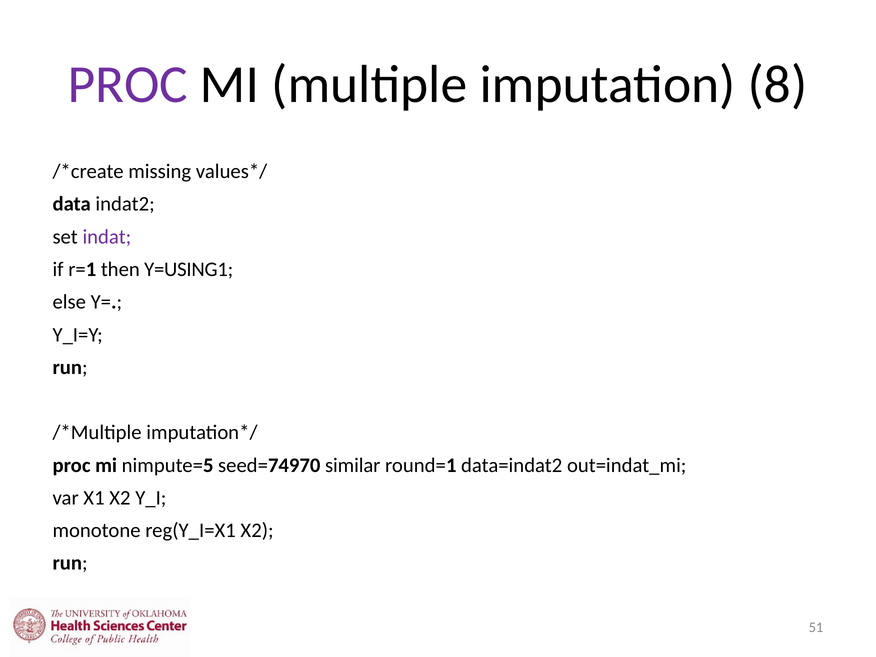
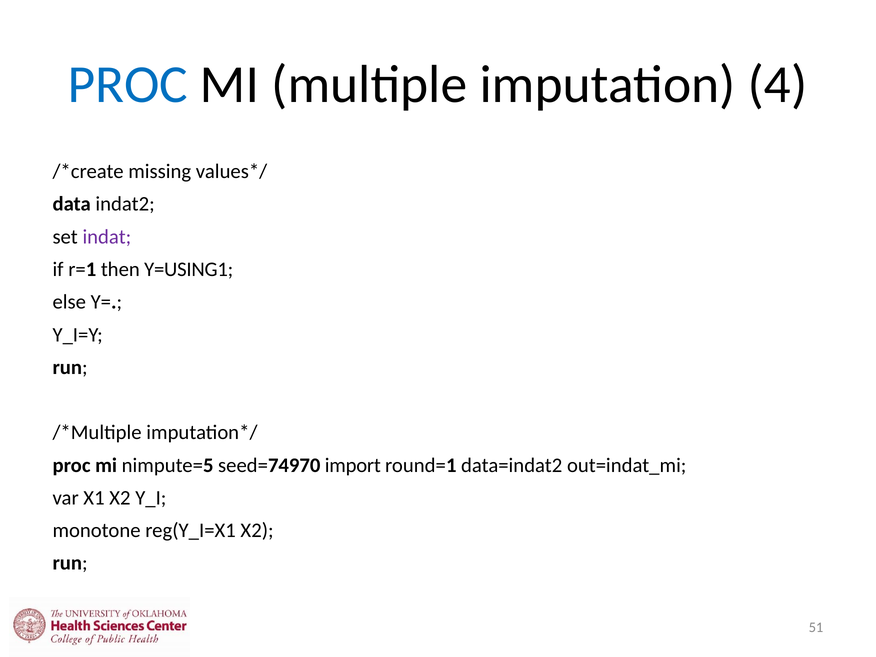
PROC colour: purple -> blue (128, 85)
8: 8 -> 4 (777, 85)
similar: similar -> import (353, 465)
